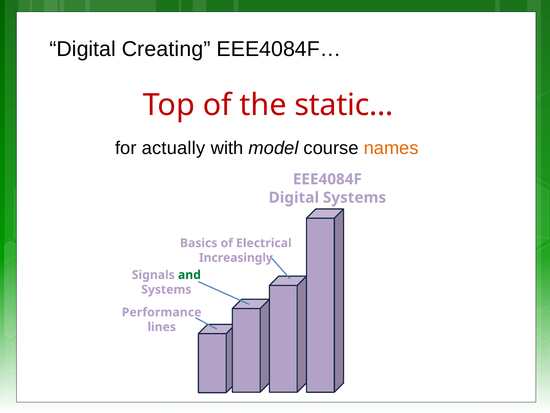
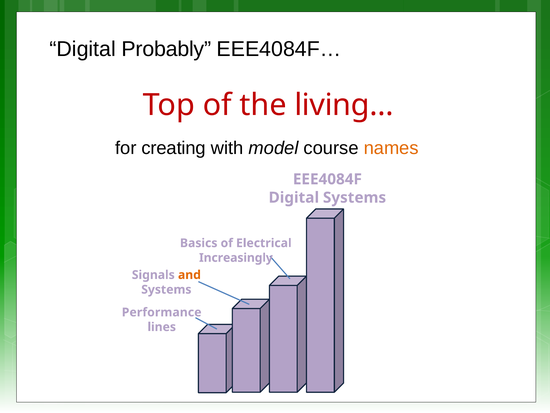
Creating: Creating -> Probably (166, 49)
static…: static… -> living… (344, 105)
actually: actually -> creating (174, 148)
and colour: green -> orange (189, 275)
